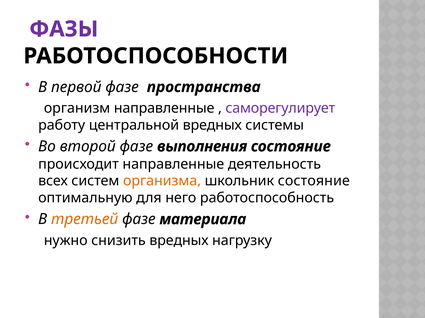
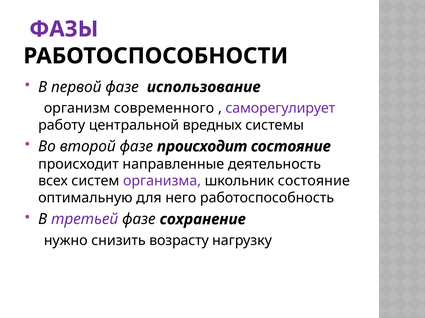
пространства: пространства -> использование (204, 87)
организм направленные: направленные -> современного (164, 108)
фазе выполнения: выполнения -> происходит (202, 147)
организма colour: orange -> purple (162, 181)
третьей colour: orange -> purple (85, 220)
материала: материала -> сохранение (203, 220)
снизить вредных: вредных -> возрасту (179, 241)
